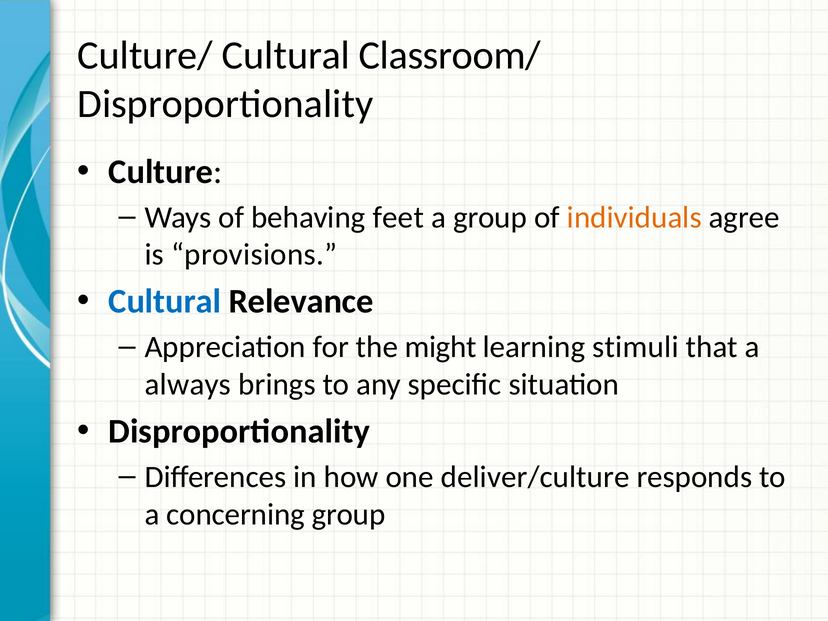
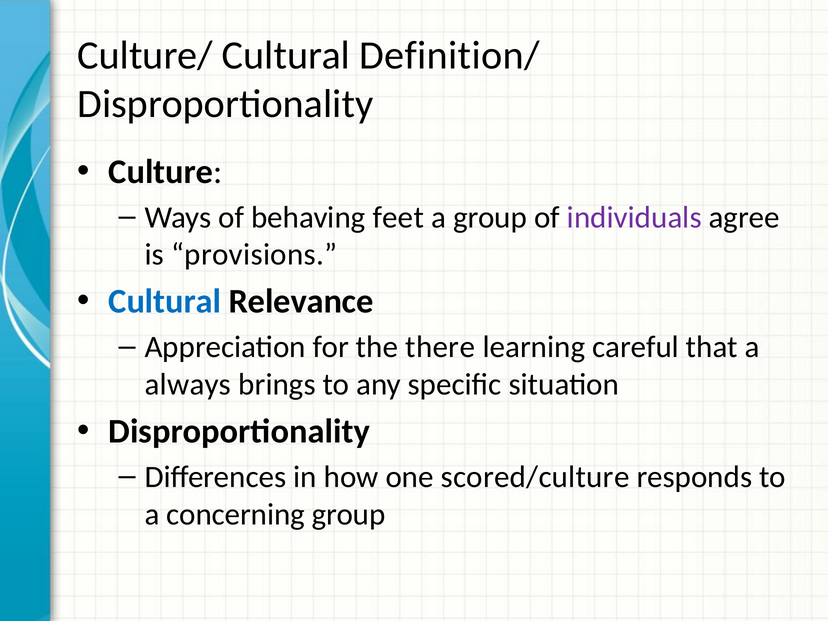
Classroom/: Classroom/ -> Definition/ (449, 55)
individuals colour: orange -> purple (634, 217)
might: might -> there (440, 347)
stimuli: stimuli -> careful (636, 347)
deliver/culture: deliver/culture -> scored/culture (535, 477)
